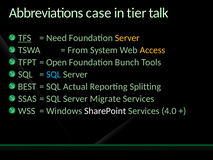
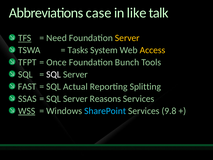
tier: tier -> like (137, 13)
From: From -> Tasks (78, 50)
Open: Open -> Once (56, 62)
SQL colour: light blue -> white (54, 74)
BEST: BEST -> FAST (27, 86)
Migrate: Migrate -> Reasons (105, 99)
WSS underline: none -> present (27, 111)
SharePoint colour: white -> light blue (105, 111)
4.0: 4.0 -> 9.8 (169, 111)
